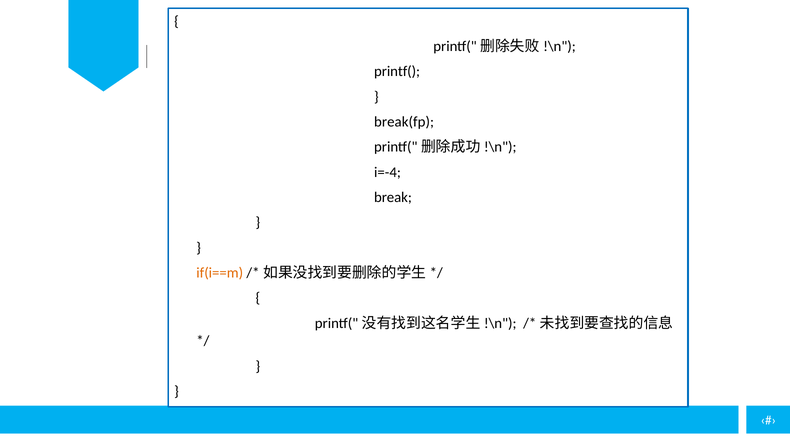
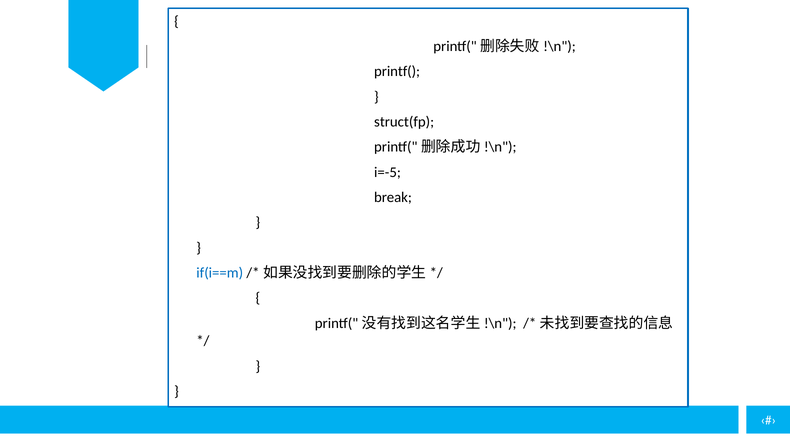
break(fp: break(fp -> struct(fp (404, 122)
i=-4: i=-4 -> i=-5 (387, 172)
if(i==m colour: orange -> blue (220, 273)
